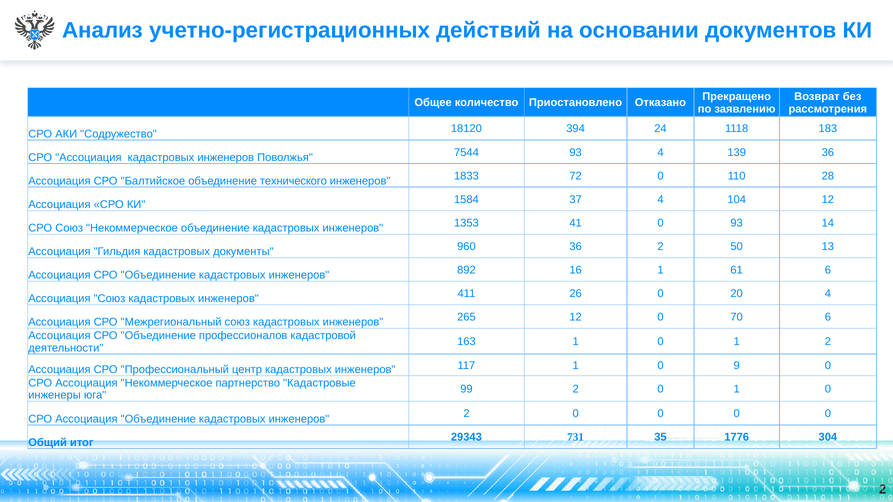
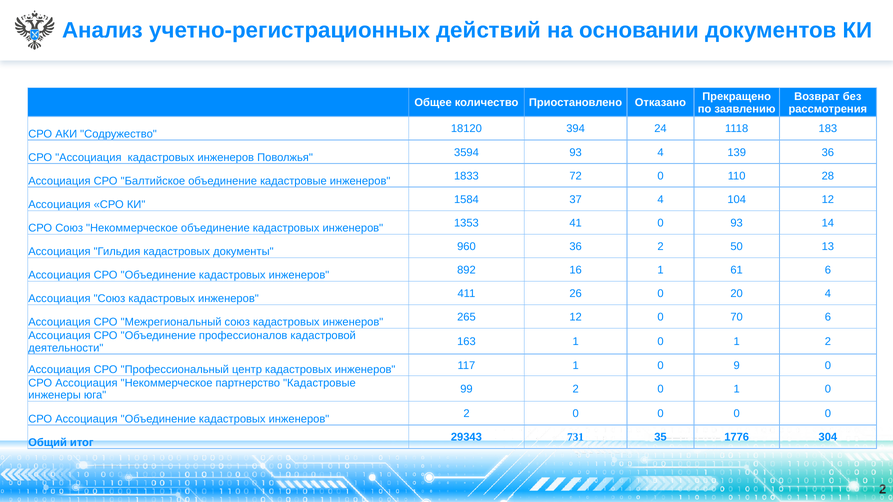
7544: 7544 -> 3594 (466, 152)
объединение технического: технического -> кадастровые (293, 181)
